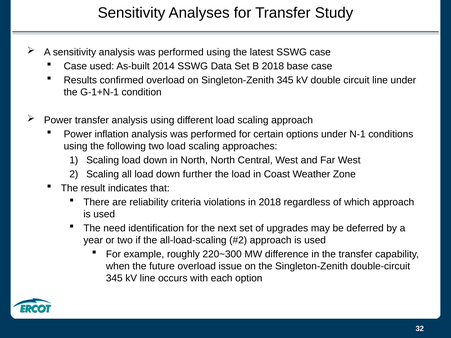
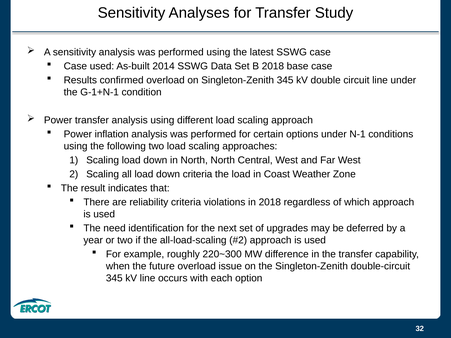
down further: further -> criteria (198, 174)
